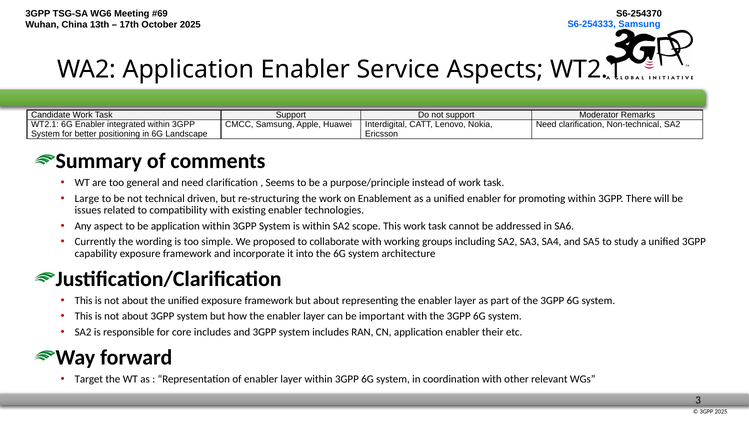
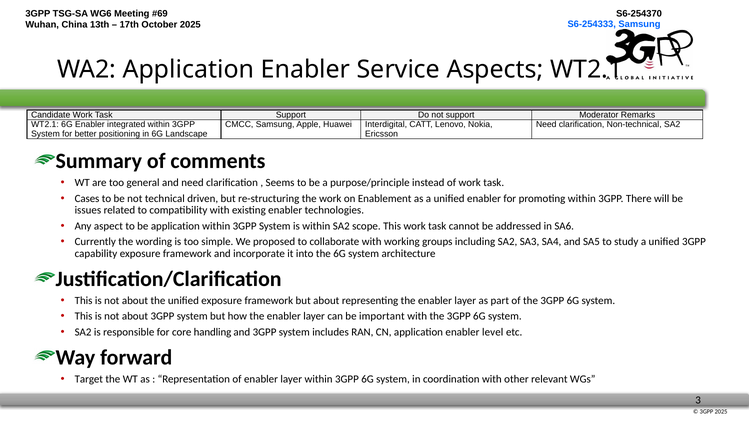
Large: Large -> Cases (87, 199)
core includes: includes -> handling (213, 332)
their: their -> level (493, 332)
